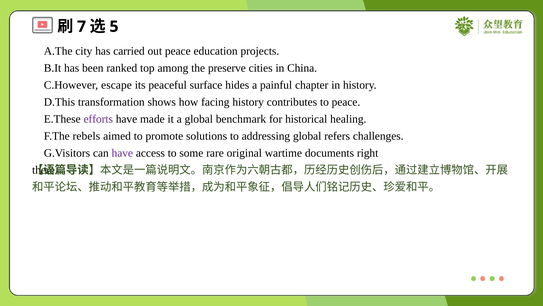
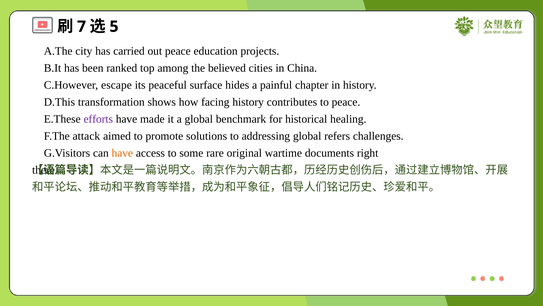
preserve: preserve -> believed (227, 68)
rebels: rebels -> attack (86, 136)
have colour: purple -> orange (122, 153)
